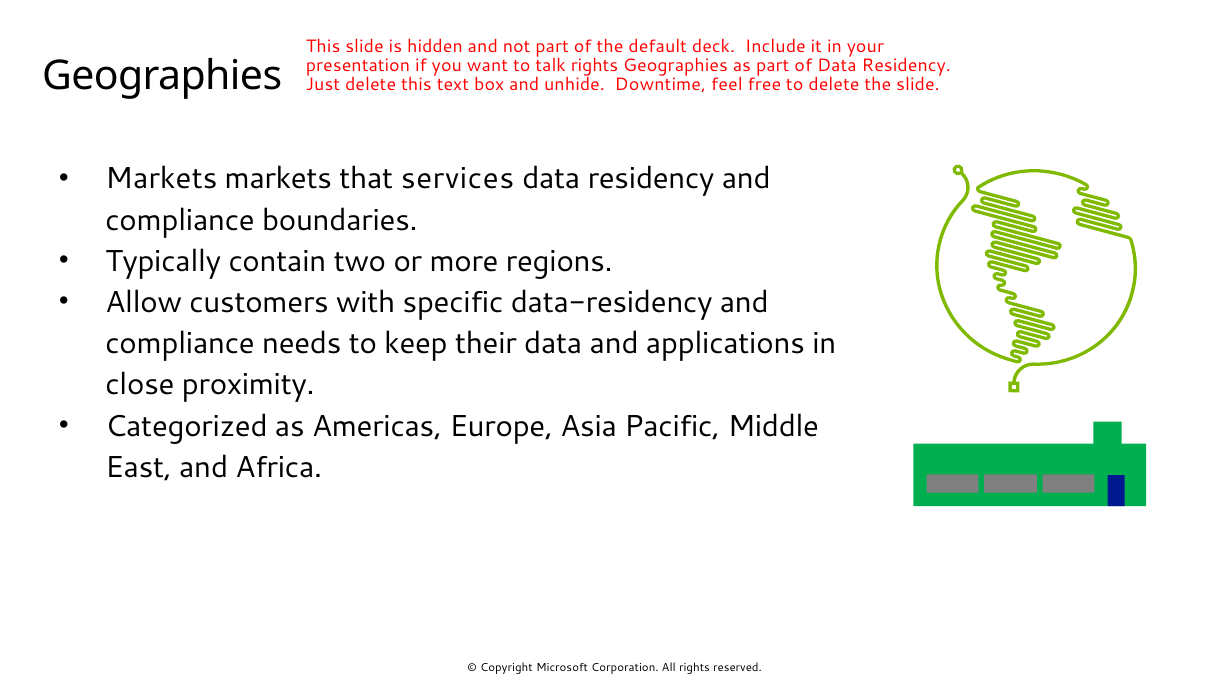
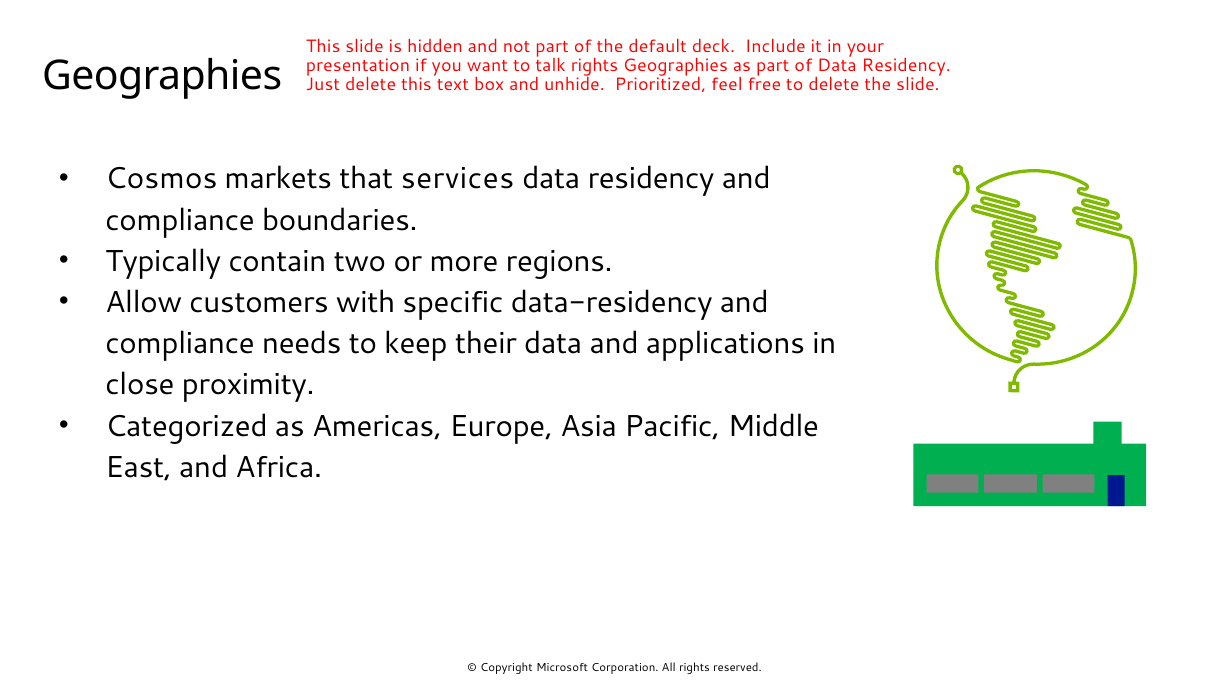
Downtime: Downtime -> Prioritized (660, 85)
Markets: Markets -> Cosmos (161, 179)
